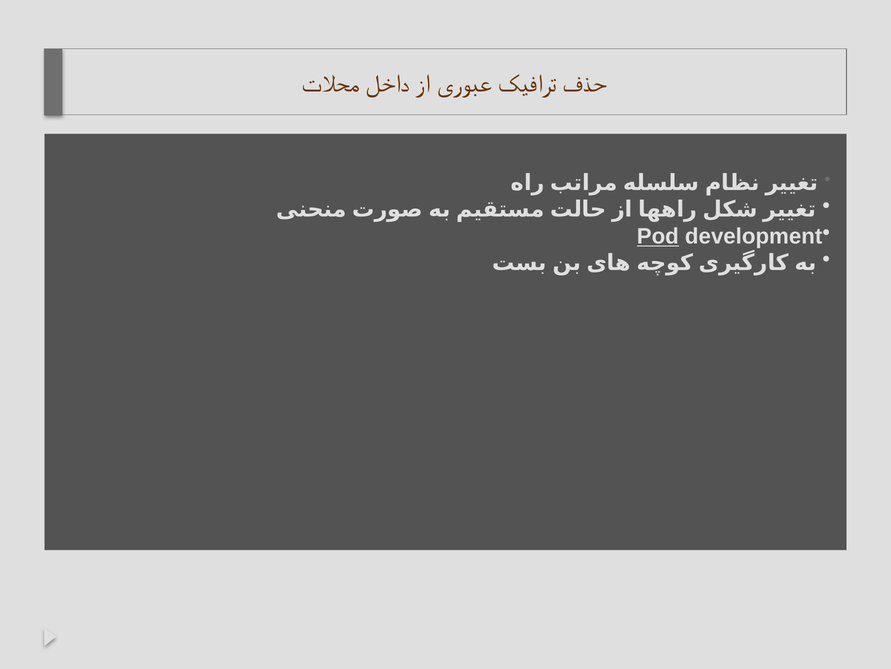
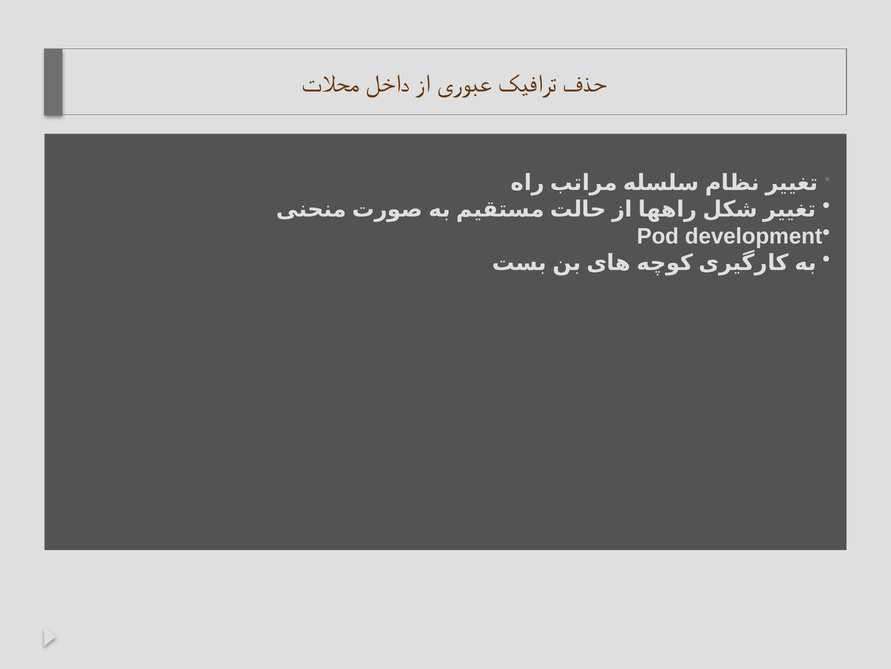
Pod underline: present -> none (658, 236)
